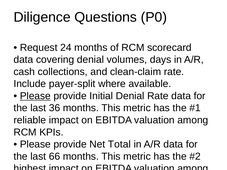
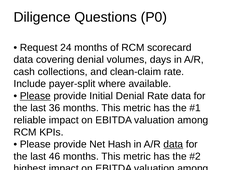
Total: Total -> Hash (119, 144)
data underline: none -> present (173, 144)
66: 66 -> 46 (55, 157)
